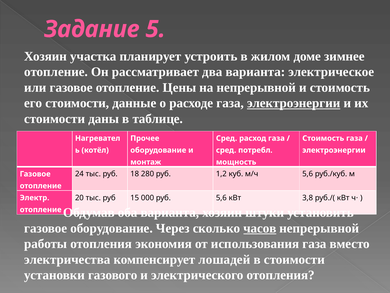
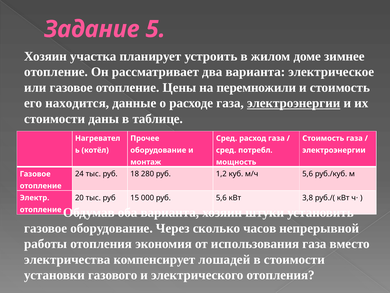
на непрерывной: непрерывной -> перемножили (256, 87)
его стоимости: стоимости -> находится (77, 103)
часов underline: present -> none (260, 228)
